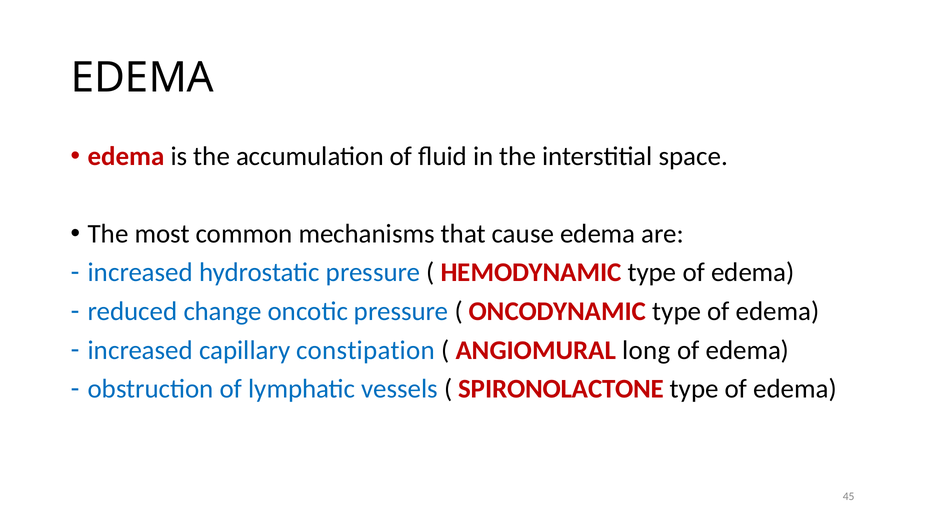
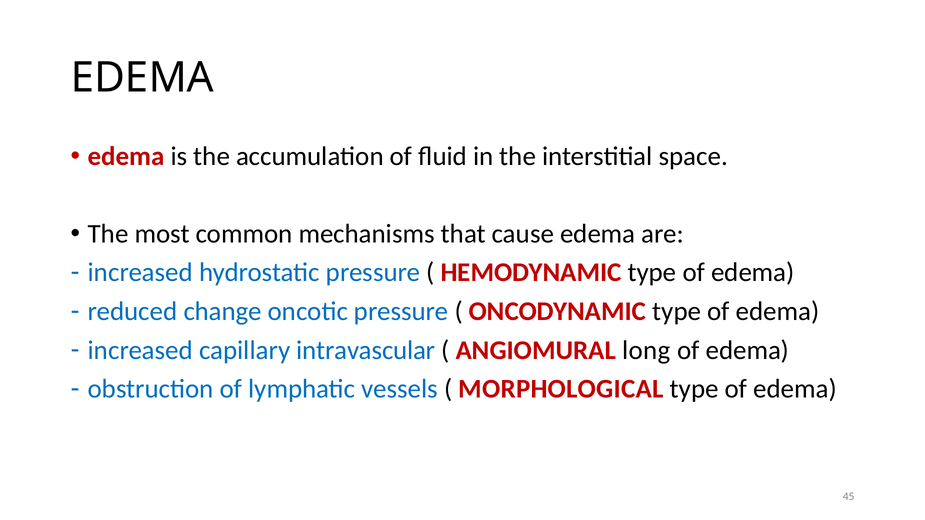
constipation: constipation -> intravascular (366, 350)
SPIRONOLACTONE: SPIRONOLACTONE -> MORPHOLOGICAL (561, 389)
